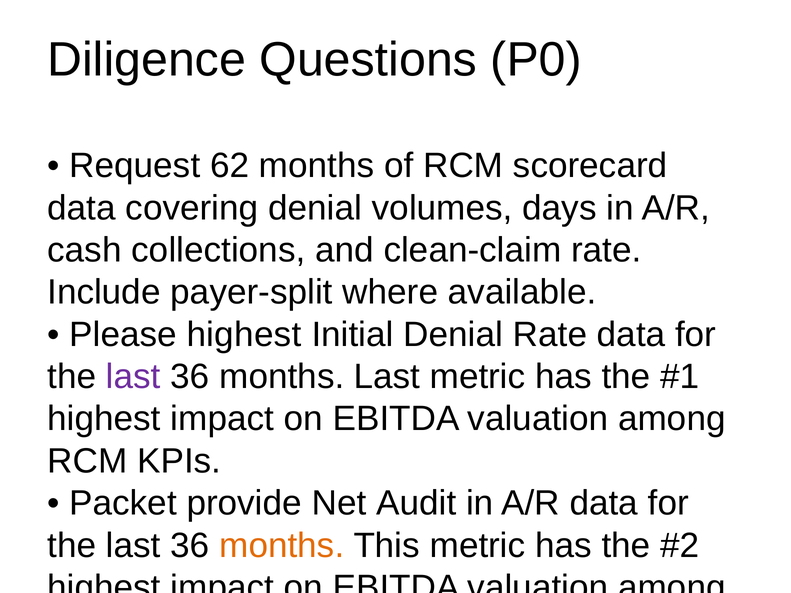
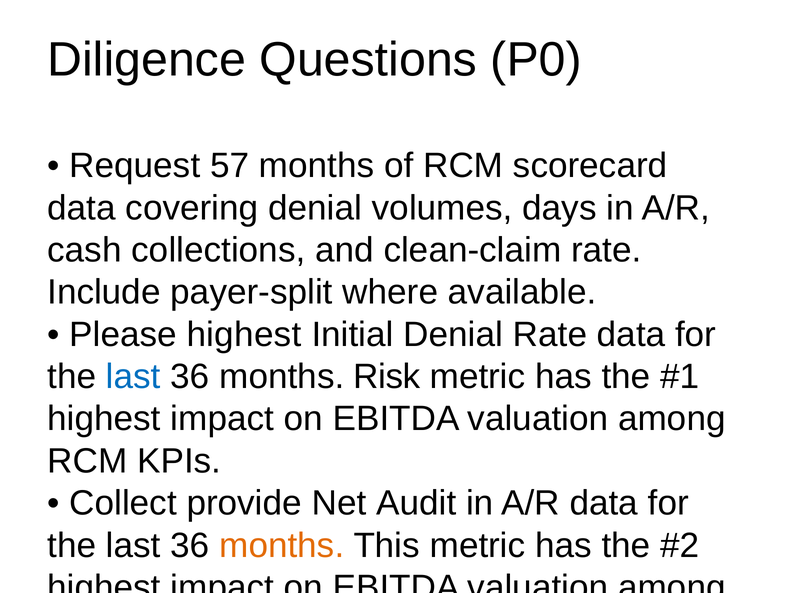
62: 62 -> 57 (230, 166)
last colour: purple -> blue (133, 377)
months Last: Last -> Risk (387, 377)
Packet: Packet -> Collect (123, 503)
